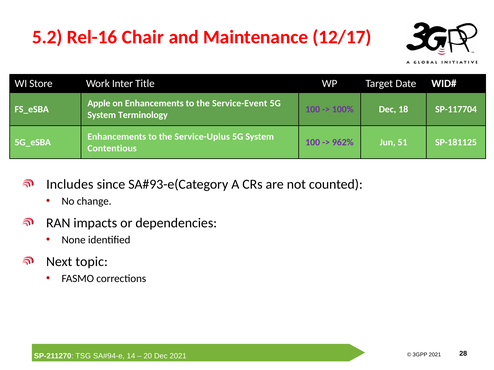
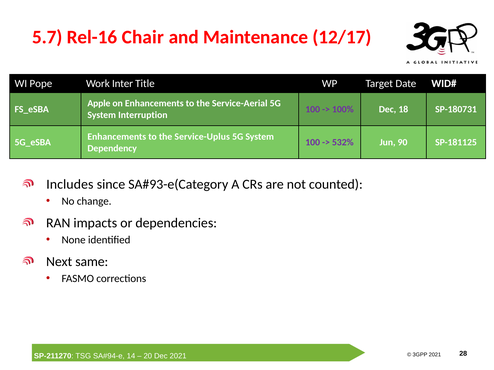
5.2: 5.2 -> 5.7 (47, 37)
Store: Store -> Pope (41, 84)
Service-Event: Service-Event -> Service-Aerial (240, 104)
SP-117704: SP-117704 -> SP-180731 (456, 109)
Terminology: Terminology -> Interruption (143, 115)
962%: 962% -> 532% (343, 143)
51: 51 -> 90 (403, 143)
Contentious: Contentious -> Dependency (112, 148)
topic: topic -> same (92, 262)
